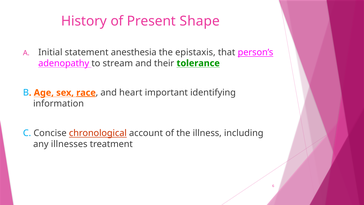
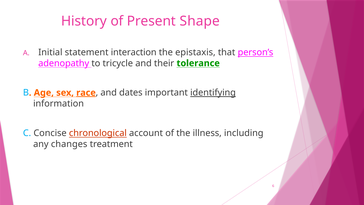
anesthesia: anesthesia -> interaction (134, 52)
stream: stream -> tricycle (118, 63)
heart: heart -> dates (131, 93)
identifying underline: none -> present (213, 93)
illnesses: illnesses -> changes (69, 144)
